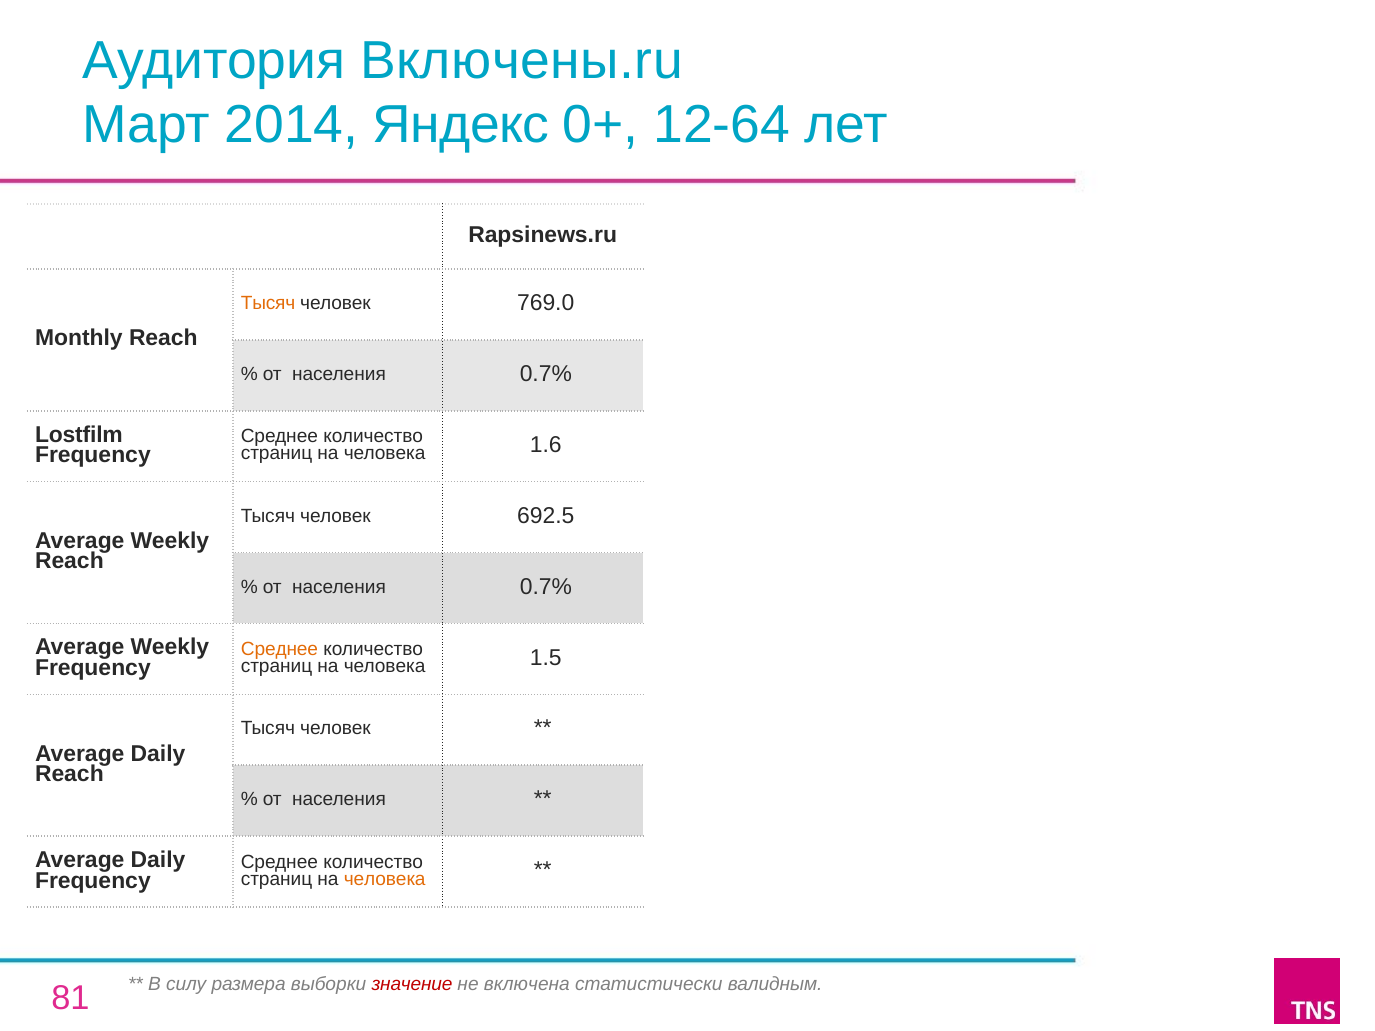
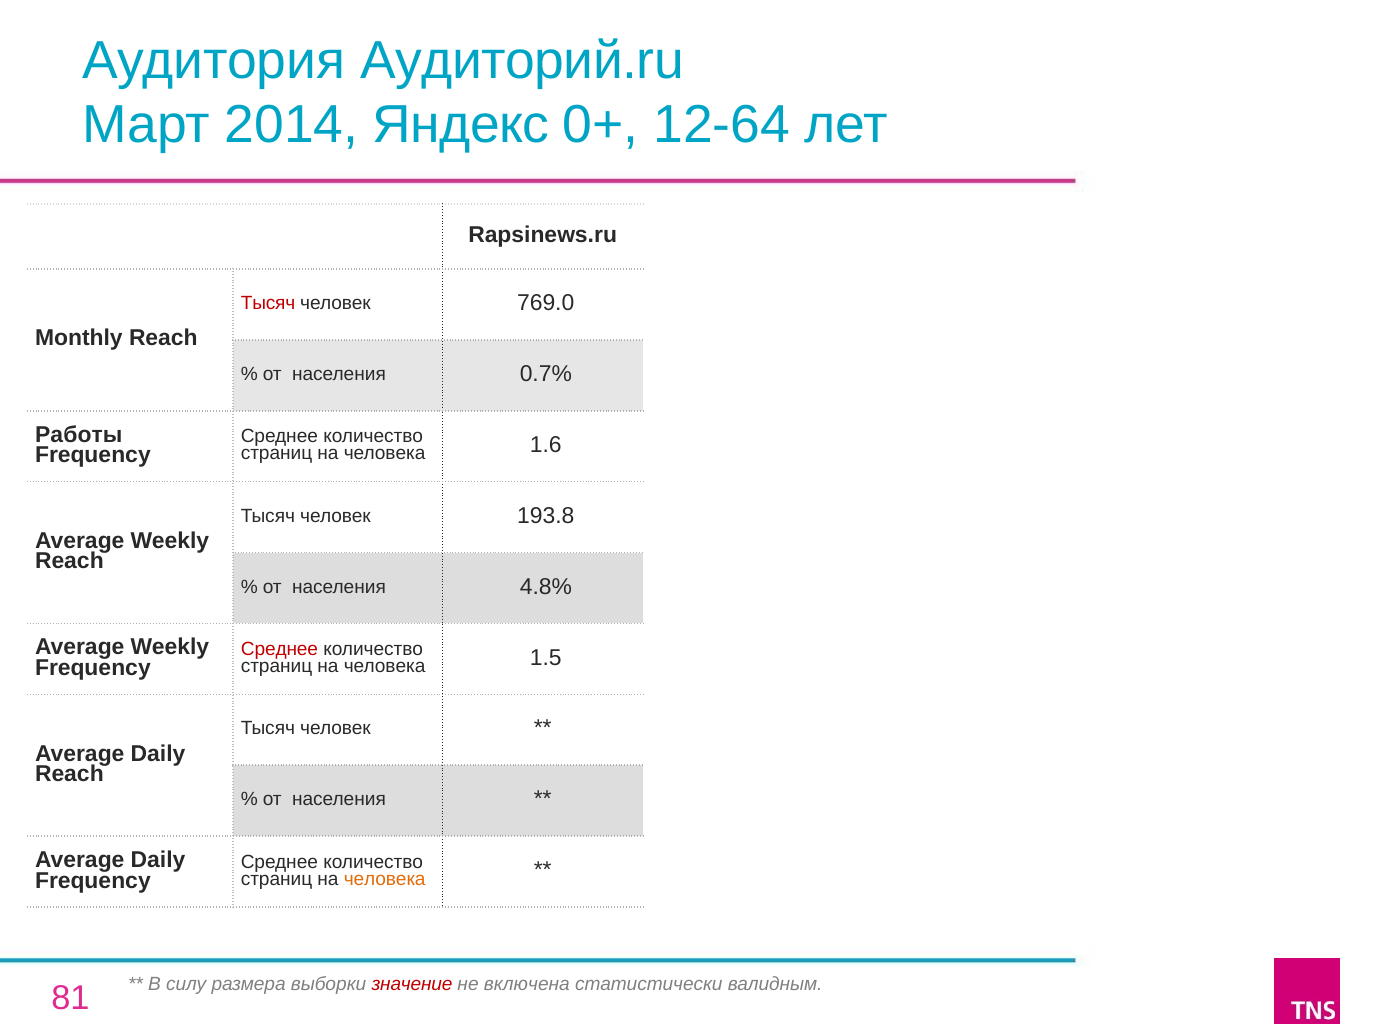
Включены.ru: Включены.ru -> Аудиторий.ru (522, 61)
Тысяч colour: orange -> red (268, 303)
Lostfilm: Lostfilm -> Работы (79, 435)
692.5: 692.5 -> 193.8 (546, 516)
0.7%: 0.7% -> 4.8% (546, 587)
Среднее colour: orange -> red (279, 649)
